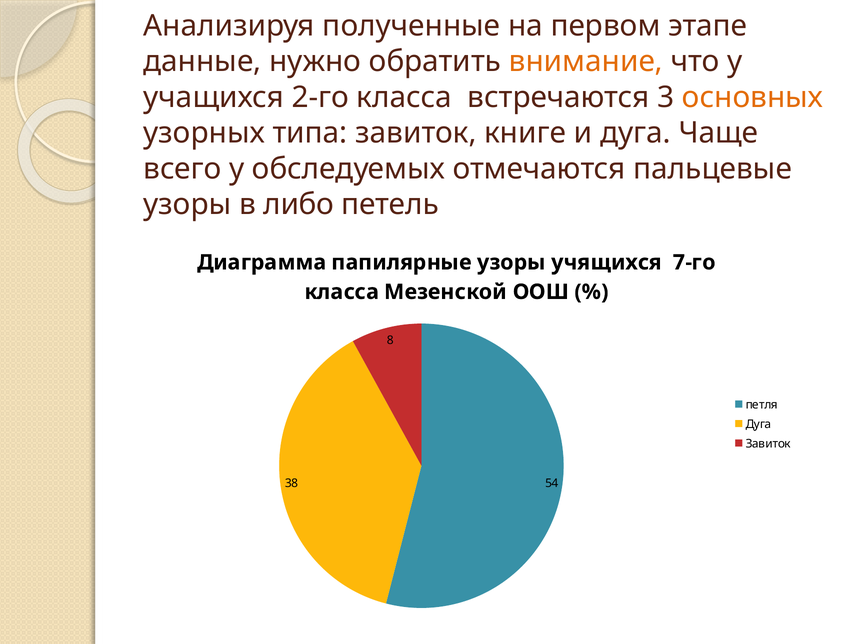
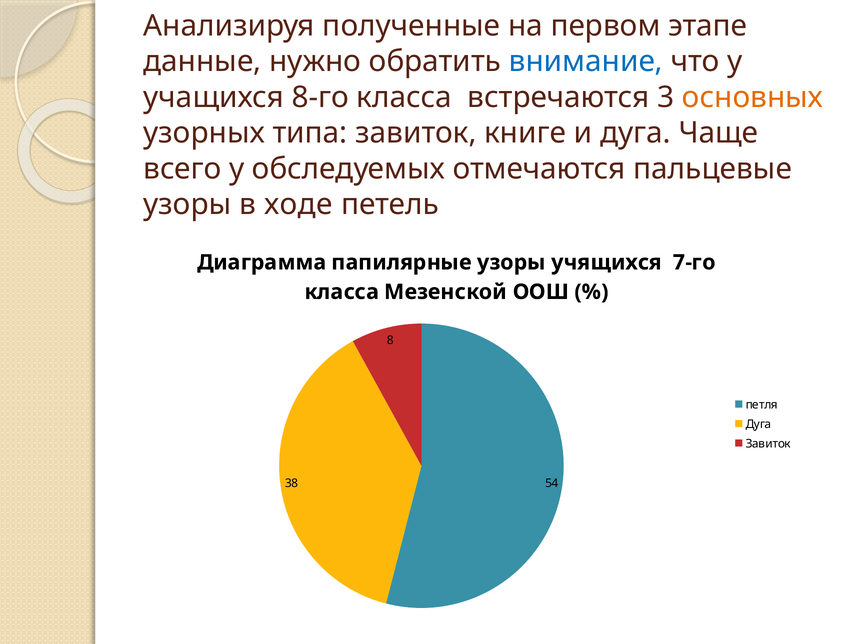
внимание colour: orange -> blue (586, 61)
2-го: 2-го -> 8-го (320, 97)
либо: либо -> ходе (298, 205)
